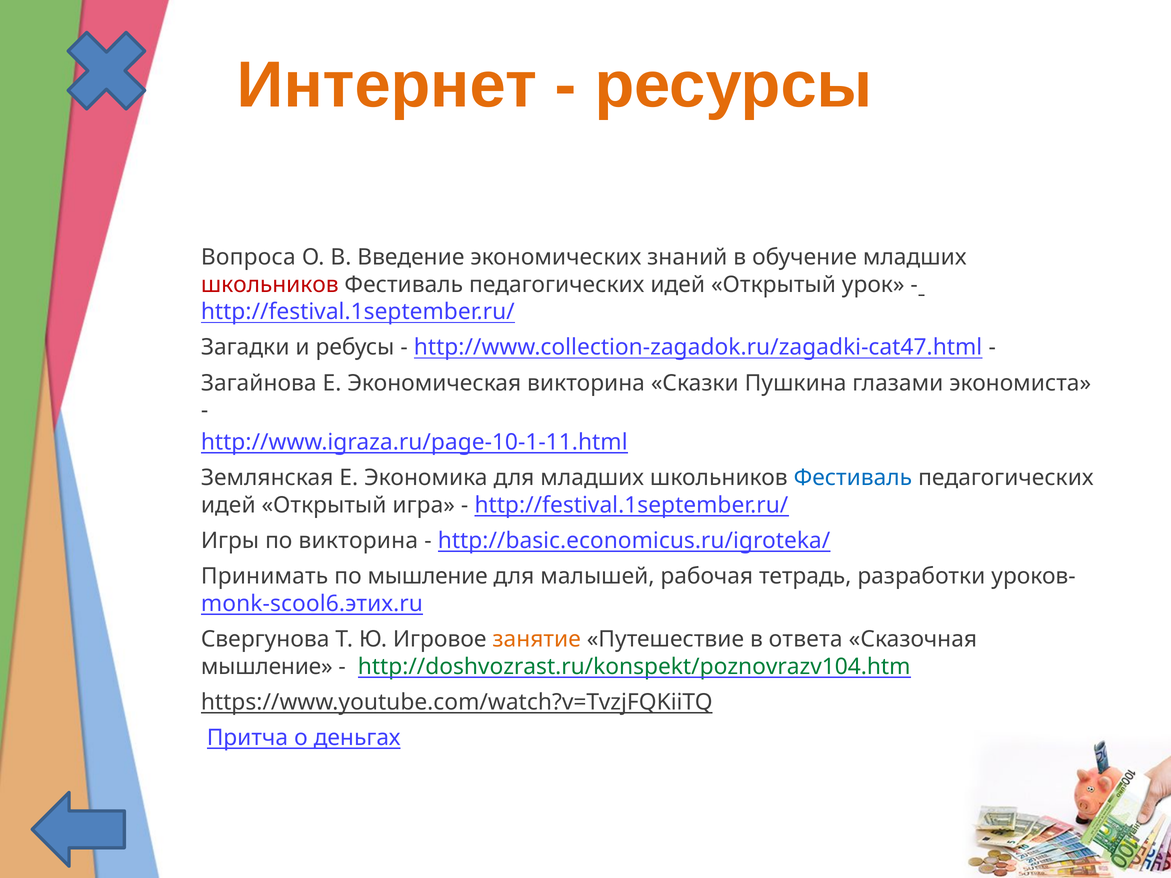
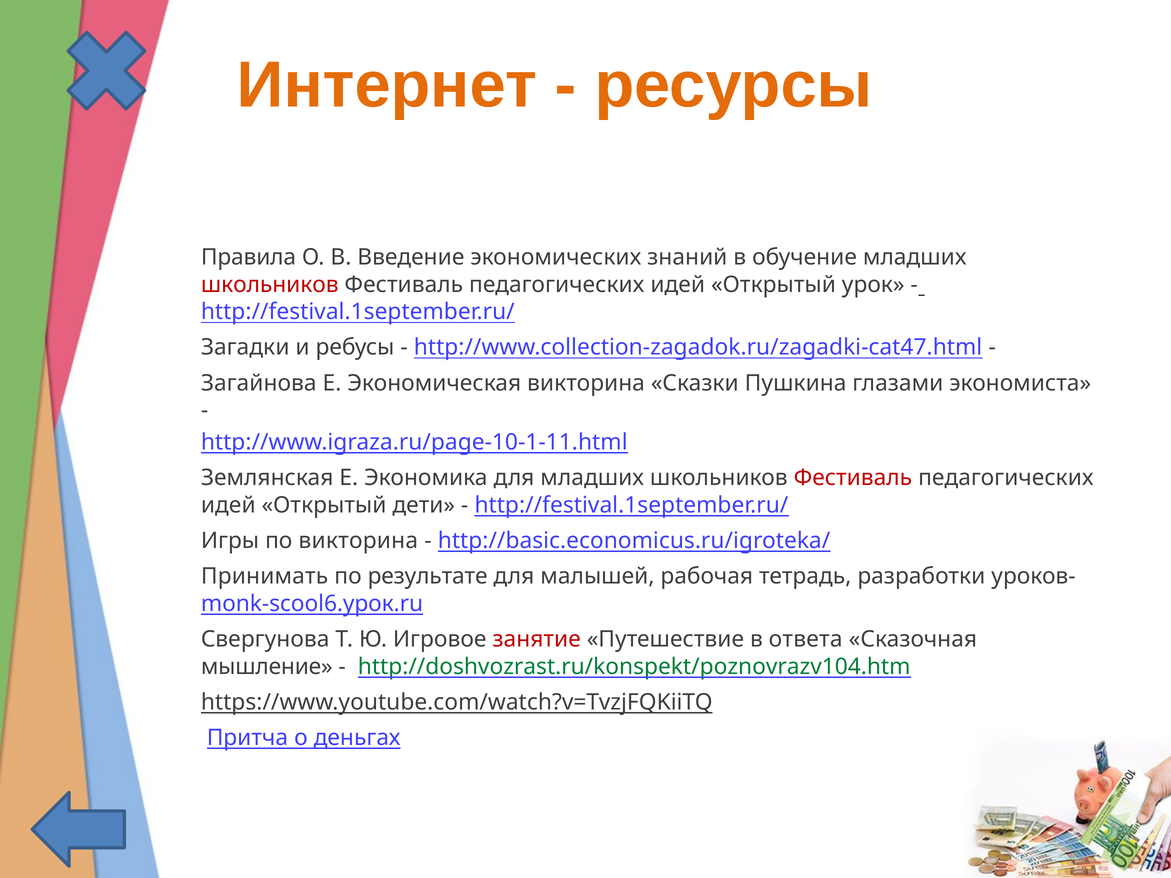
Вопроса: Вопроса -> Правила (248, 257)
Фестиваль colour: blue -> red (853, 478)
игра: игра -> дети (424, 505)
по мышление: мышление -> результате (428, 577)
monk-scool6.этих.ru: monk-scool6.этих.ru -> monk-scool6.урок.ru (312, 604)
занятие colour: orange -> red (537, 639)
